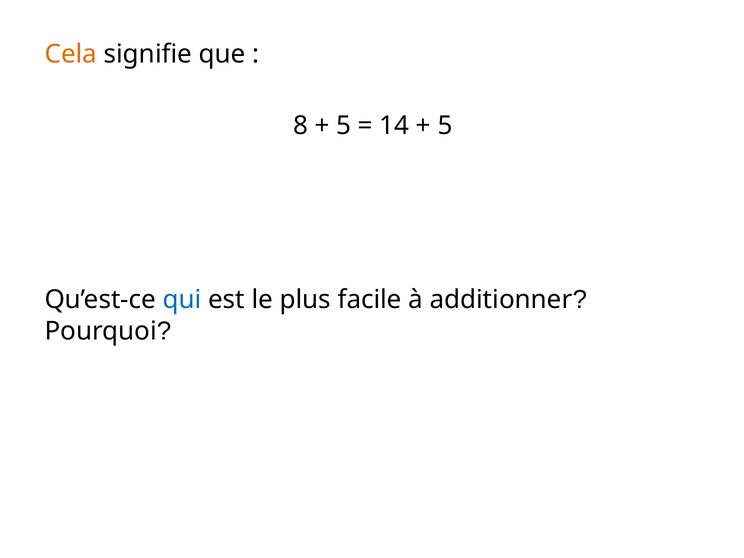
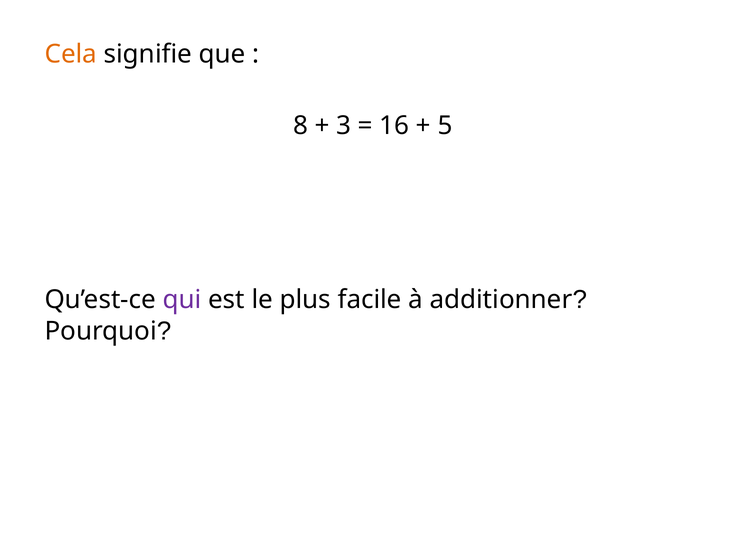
5: 5 -> 3 (344, 126)
14: 14 -> 16 (394, 126)
qui colour: blue -> purple (182, 300)
